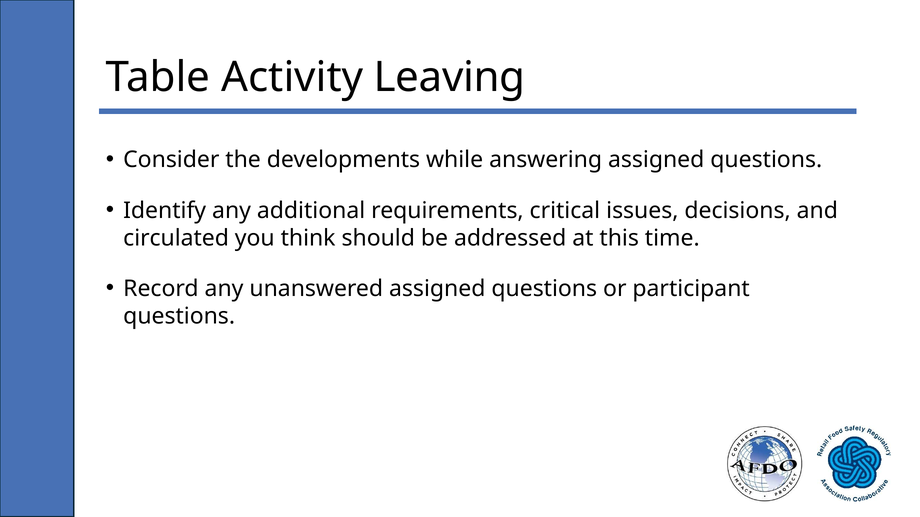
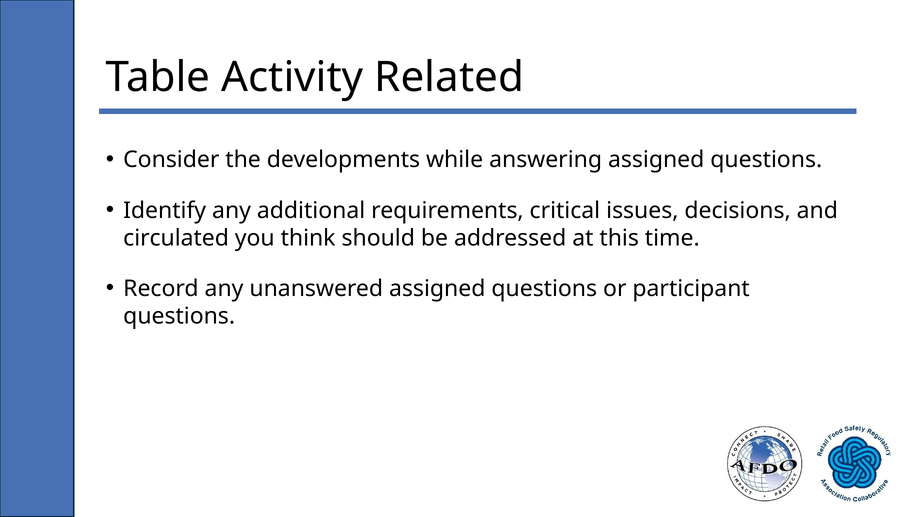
Leaving: Leaving -> Related (449, 77)
